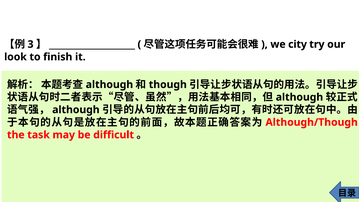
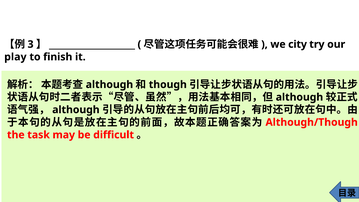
look: look -> play (15, 57)
